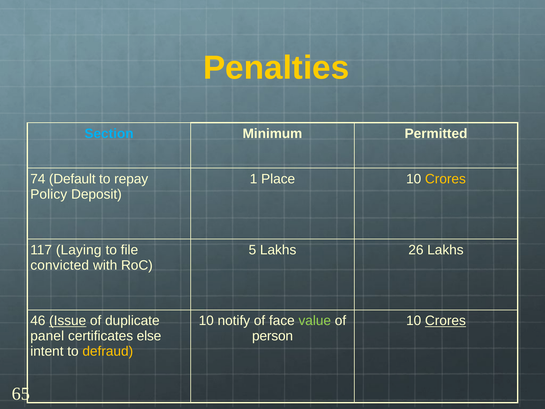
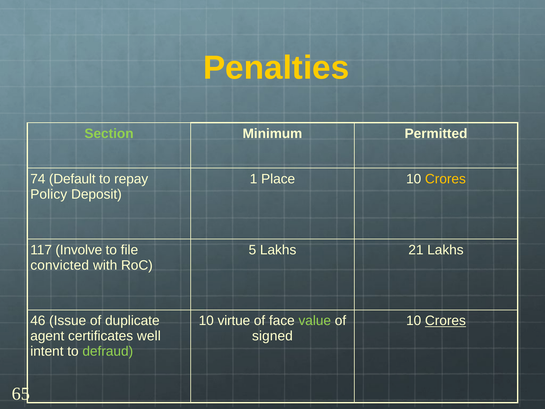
Section colour: light blue -> light green (109, 134)
Laying: Laying -> Involve (79, 250)
26: 26 -> 21 (416, 250)
Issue underline: present -> none (68, 321)
notify: notify -> virtue (234, 321)
panel: panel -> agent (47, 336)
else: else -> well (149, 336)
person: person -> signed (272, 336)
defraud colour: yellow -> light green (108, 351)
